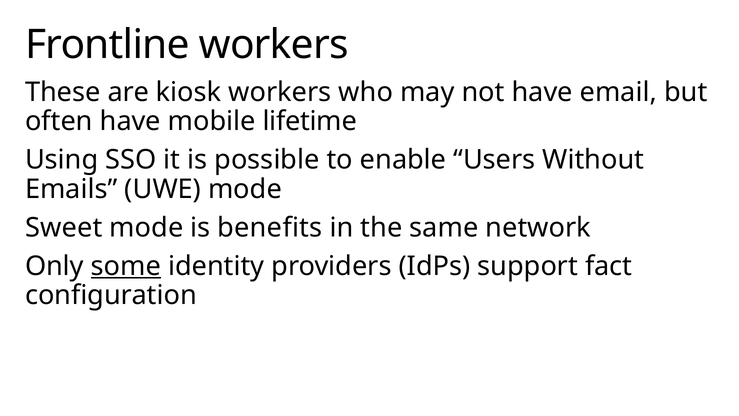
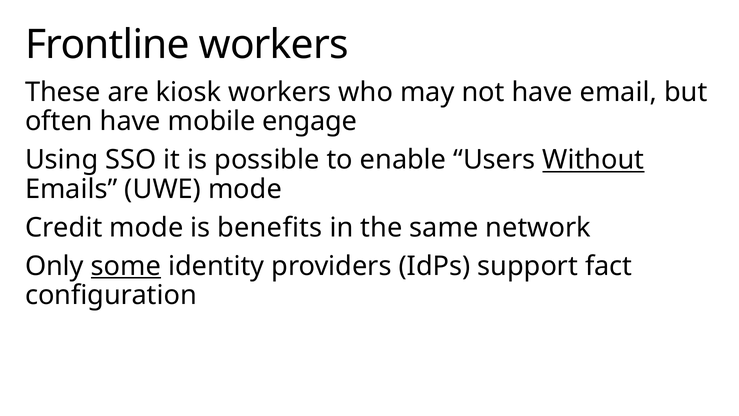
lifetime: lifetime -> engage (310, 121)
Without underline: none -> present (593, 160)
Sweet: Sweet -> Credit (64, 227)
